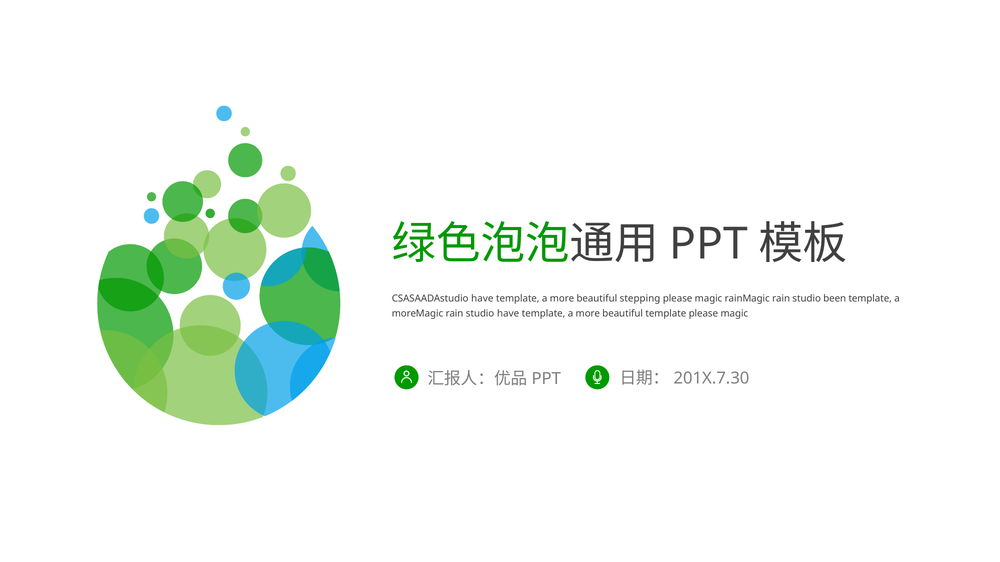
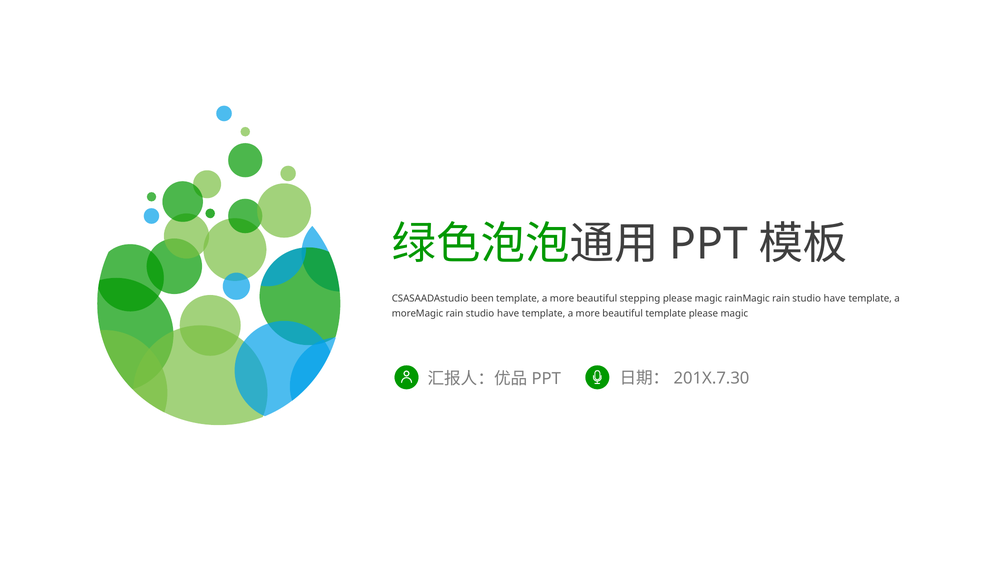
CSASAADAstudio have: have -> been (482, 299)
rainMagic rain studio been: been -> have (835, 299)
